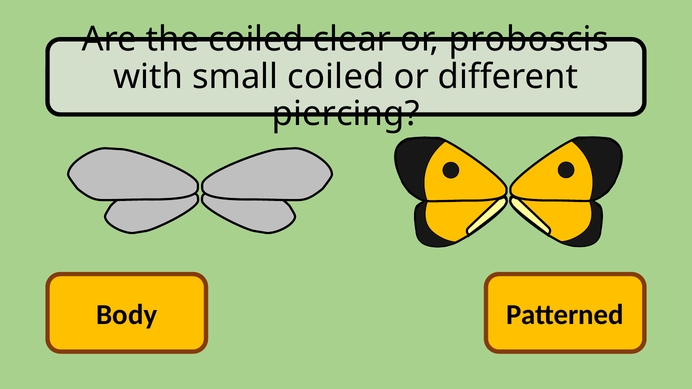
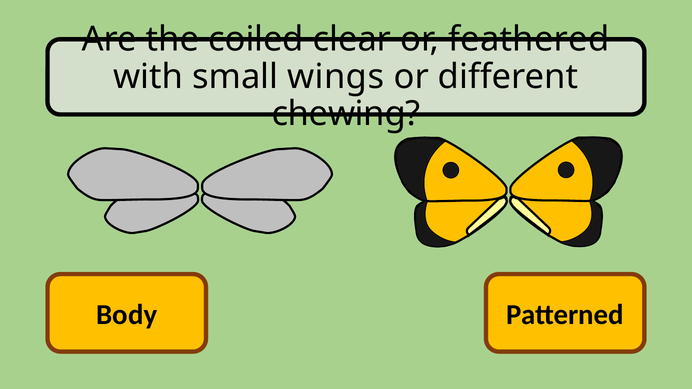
proboscis: proboscis -> feathered (529, 39)
small coiled: coiled -> wings (336, 77)
piercing: piercing -> chewing (346, 114)
